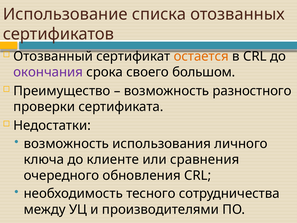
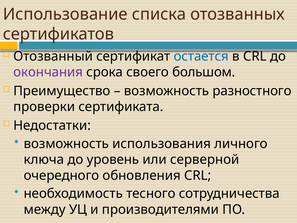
остается colour: orange -> blue (201, 56)
клиенте: клиенте -> уровень (113, 159)
сравнения: сравнения -> серверной (205, 159)
